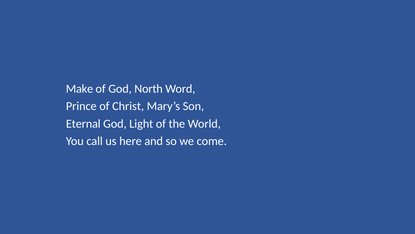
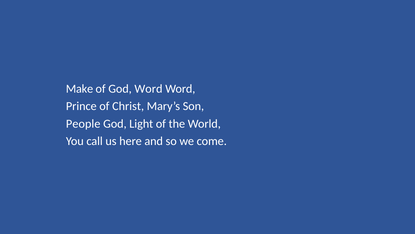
God North: North -> Word (148, 89)
Eternal: Eternal -> People (83, 123)
